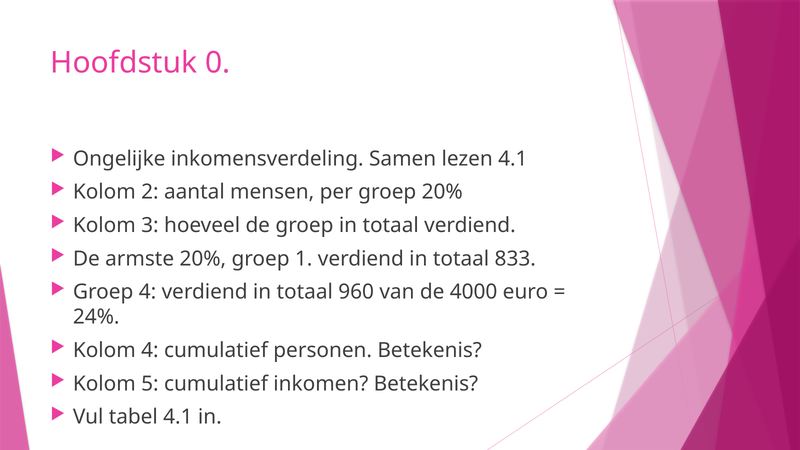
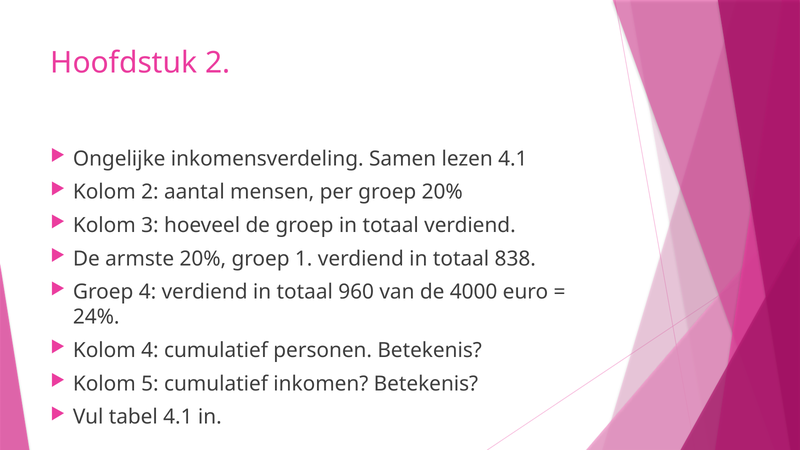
Hoofdstuk 0: 0 -> 2 (218, 63)
833: 833 -> 838 (515, 259)
